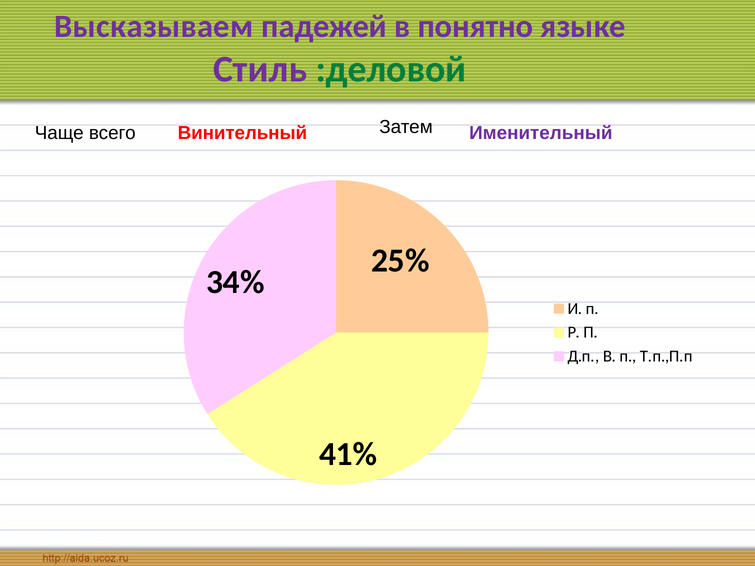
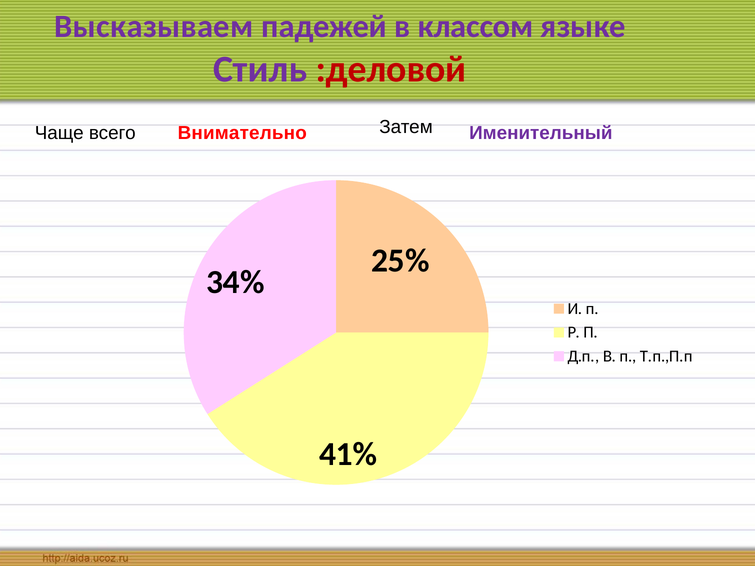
понятно: понятно -> классом (476, 27)
:деловой colour: green -> red (391, 69)
Винительный: Винительный -> Внимательно (242, 133)
